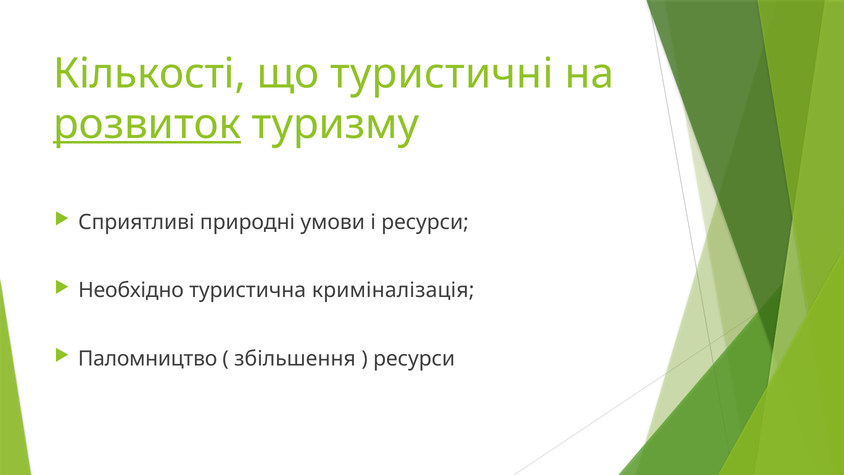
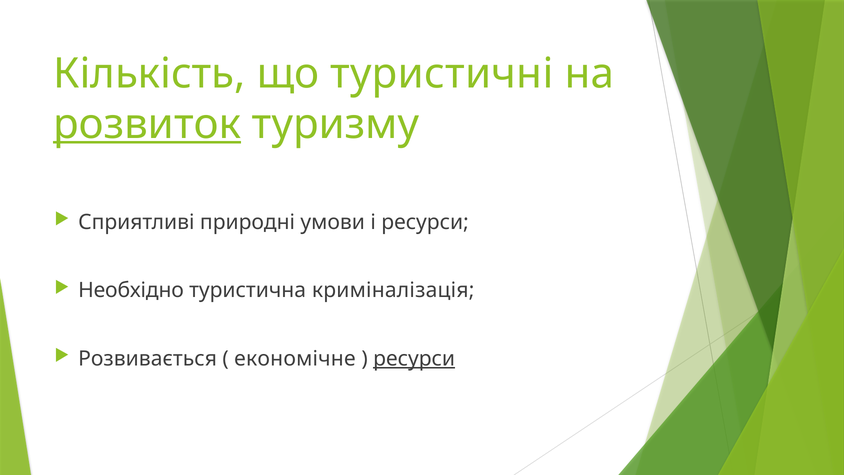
Кількості: Кількості -> Кількість (149, 74)
Паломництво: Паломництво -> Розвивається (148, 359)
збільшення: збільшення -> економічне (295, 359)
ресурси underline: none -> present (414, 359)
